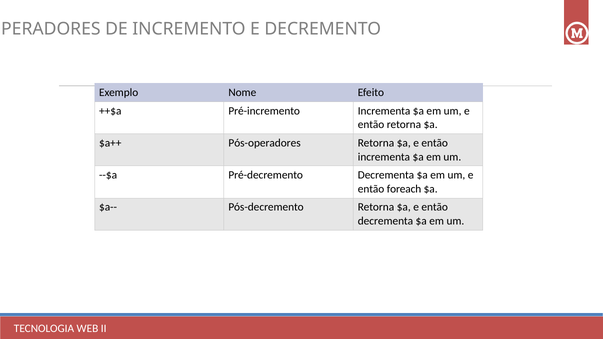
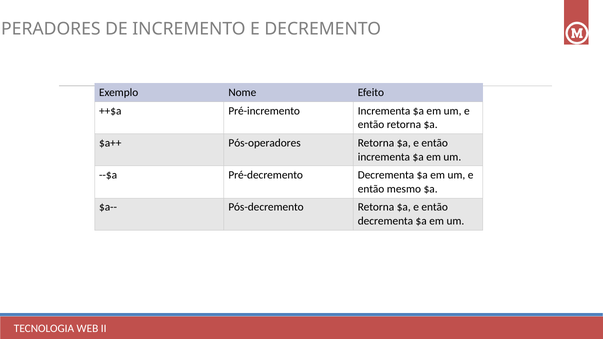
foreach: foreach -> mesmo (404, 189)
